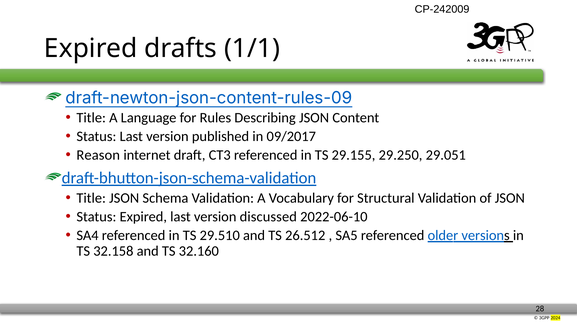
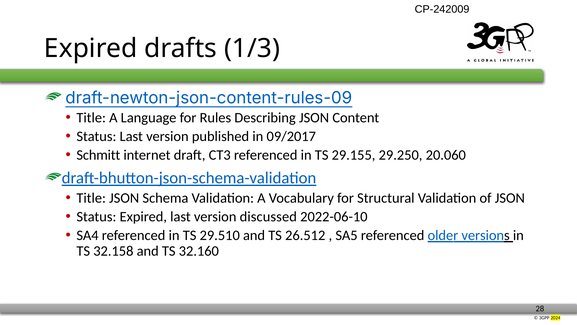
1/1: 1/1 -> 1/3 (252, 48)
Reason: Reason -> Schmitt (98, 155)
29.051: 29.051 -> 20.060 (446, 155)
